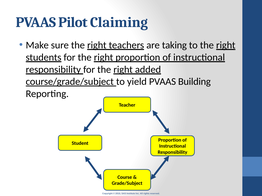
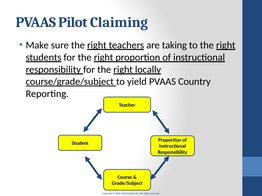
added: added -> locally (148, 70)
Building: Building -> Country (194, 82)
